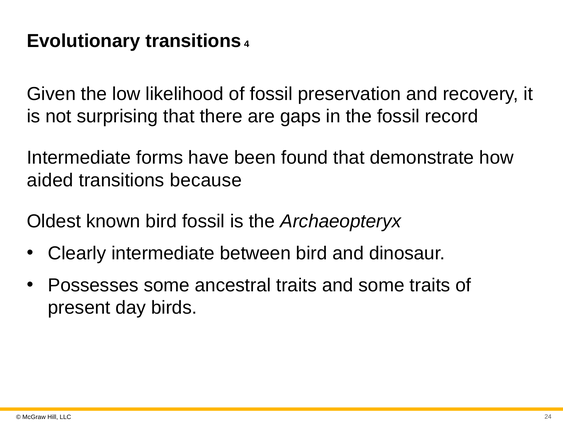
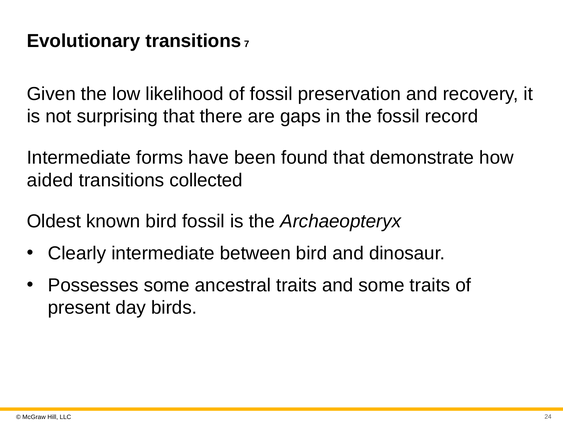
4: 4 -> 7 (247, 44)
because: because -> collected (206, 180)
